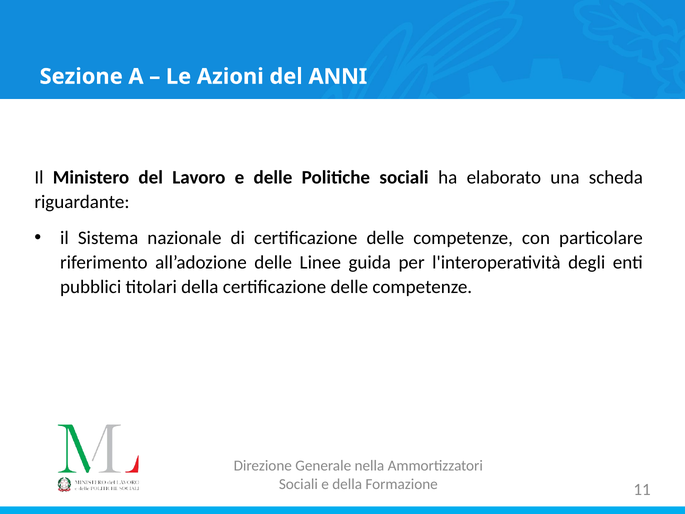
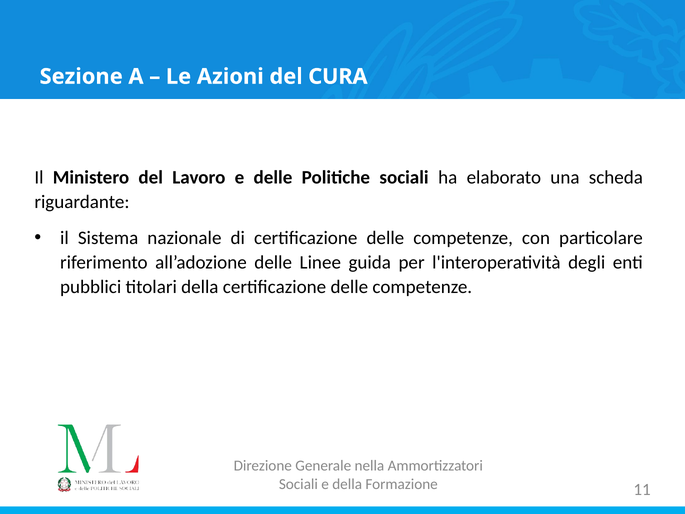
ANNI: ANNI -> CURA (338, 77)
